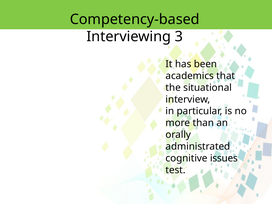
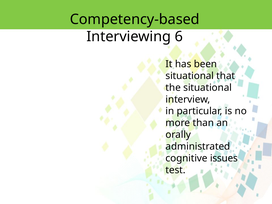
3: 3 -> 6 (179, 37)
academics: academics -> situational (190, 76)
